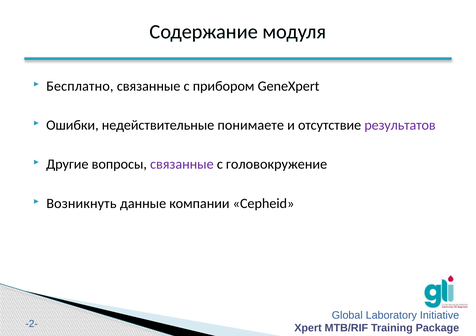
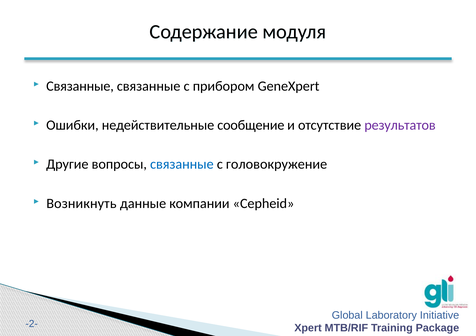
Бесплатно: Бесплатно -> Связанные (80, 86)
понимаете: понимаете -> сообщение (251, 125)
связанные colour: purple -> blue (182, 164)
